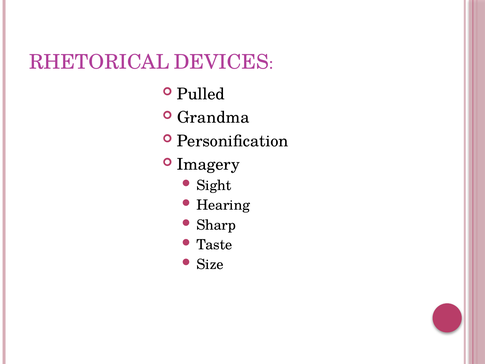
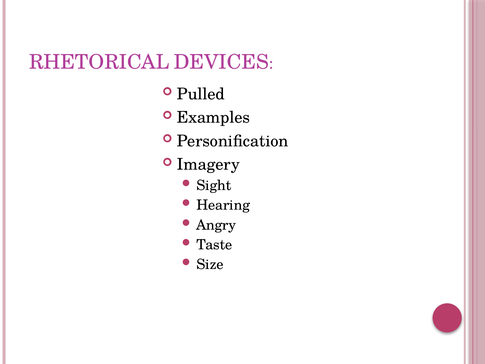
Grandma: Grandma -> Examples (213, 117)
Sharp: Sharp -> Angry (216, 225)
